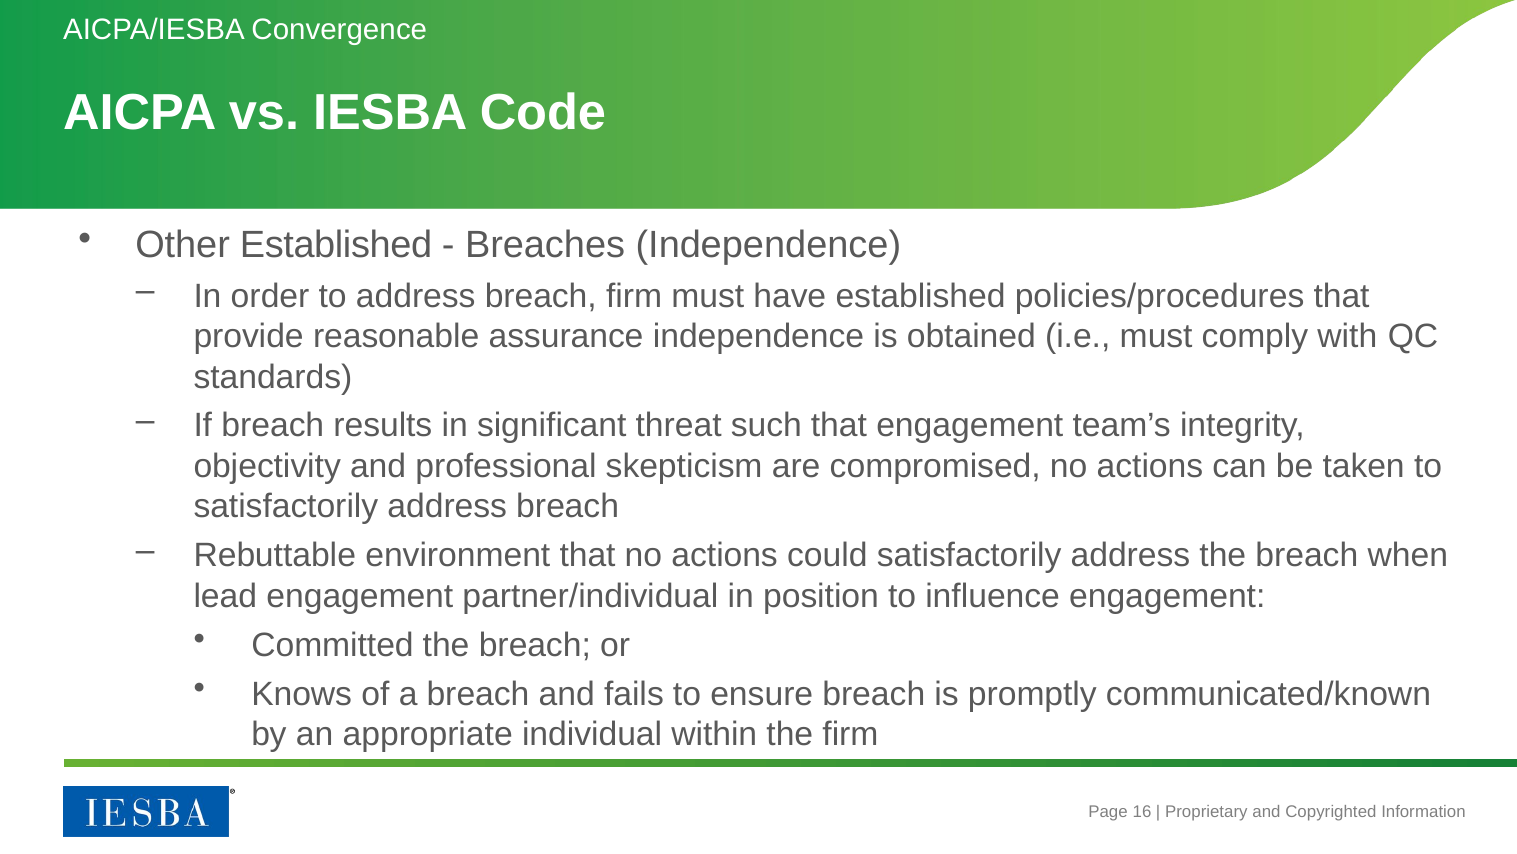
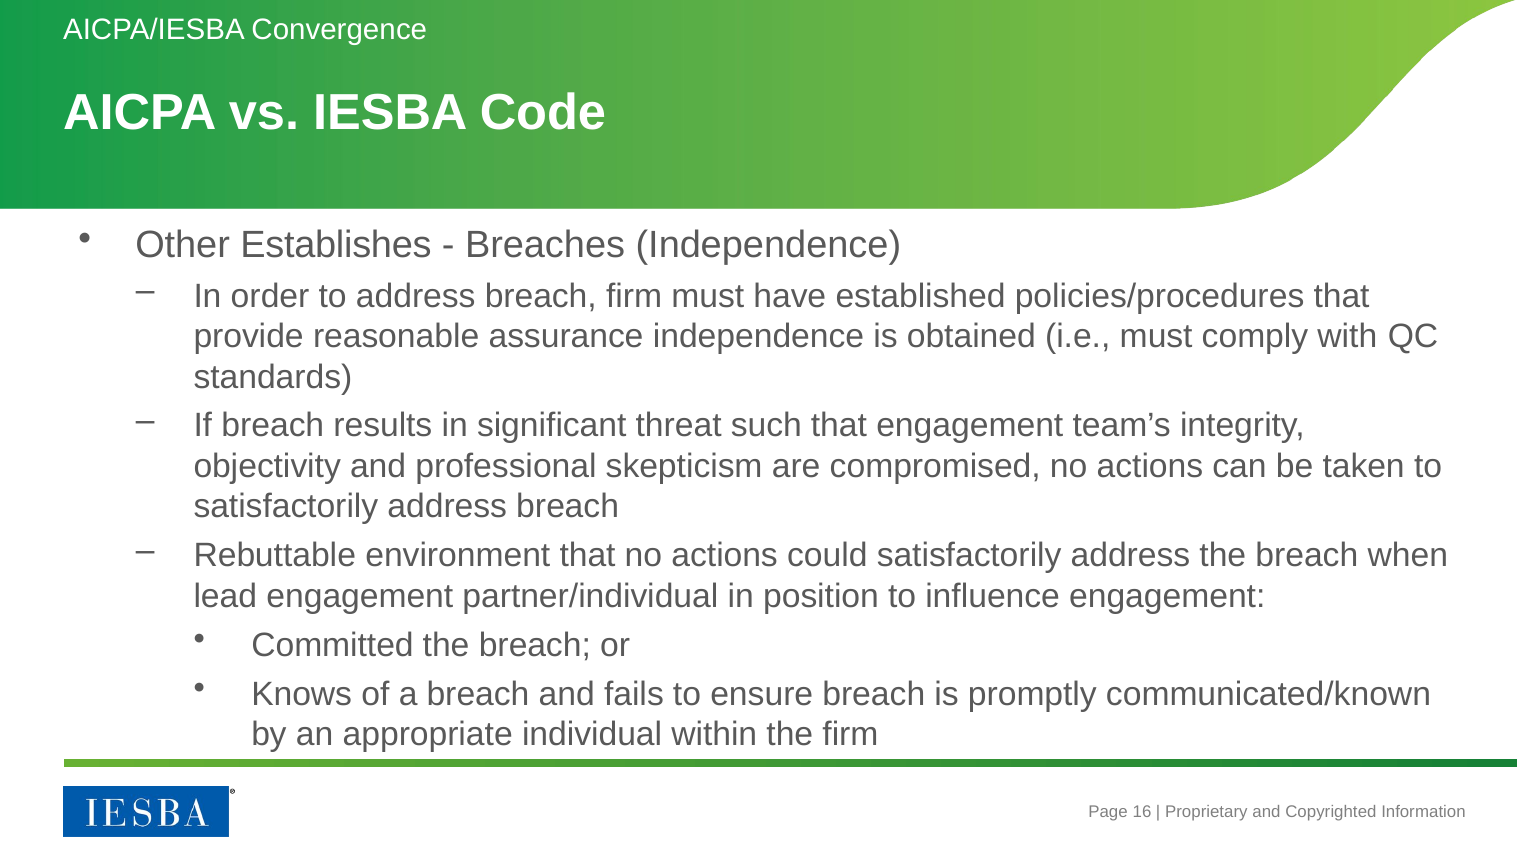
Other Established: Established -> Establishes (336, 245)
